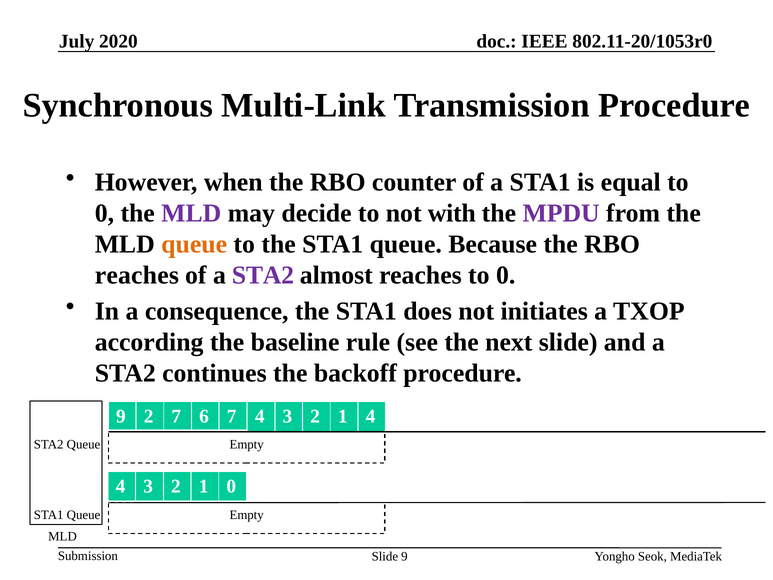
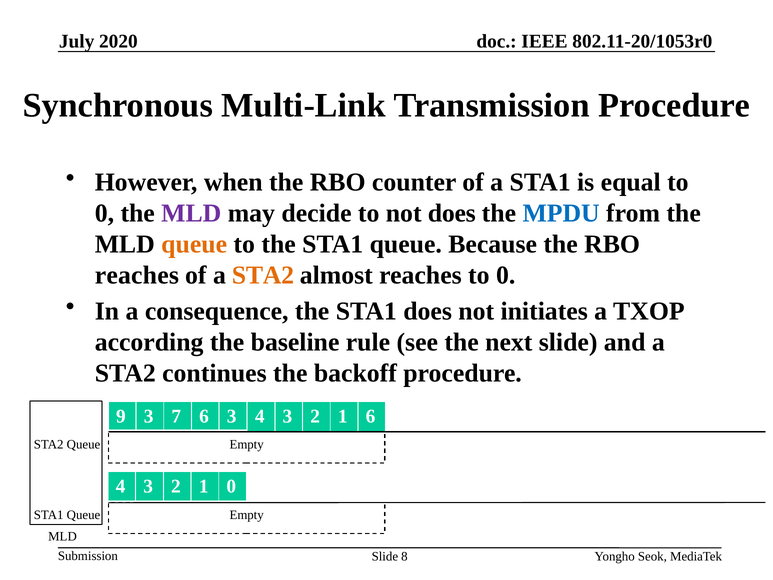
not with: with -> does (452, 213)
MPDU colour: purple -> blue (561, 213)
STA2 colour: purple -> orange (263, 275)
9 2: 2 -> 3 (149, 416)
6 7: 7 -> 3 (232, 416)
1 4: 4 -> 6 (370, 416)
Slide 9: 9 -> 8 (404, 556)
